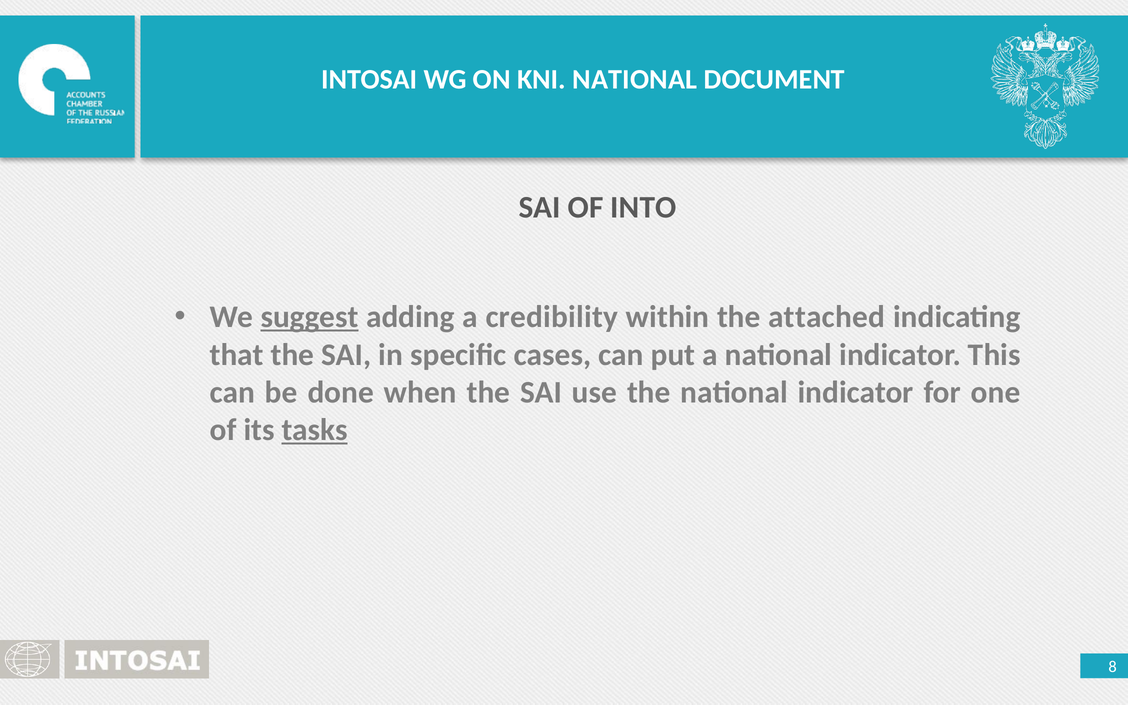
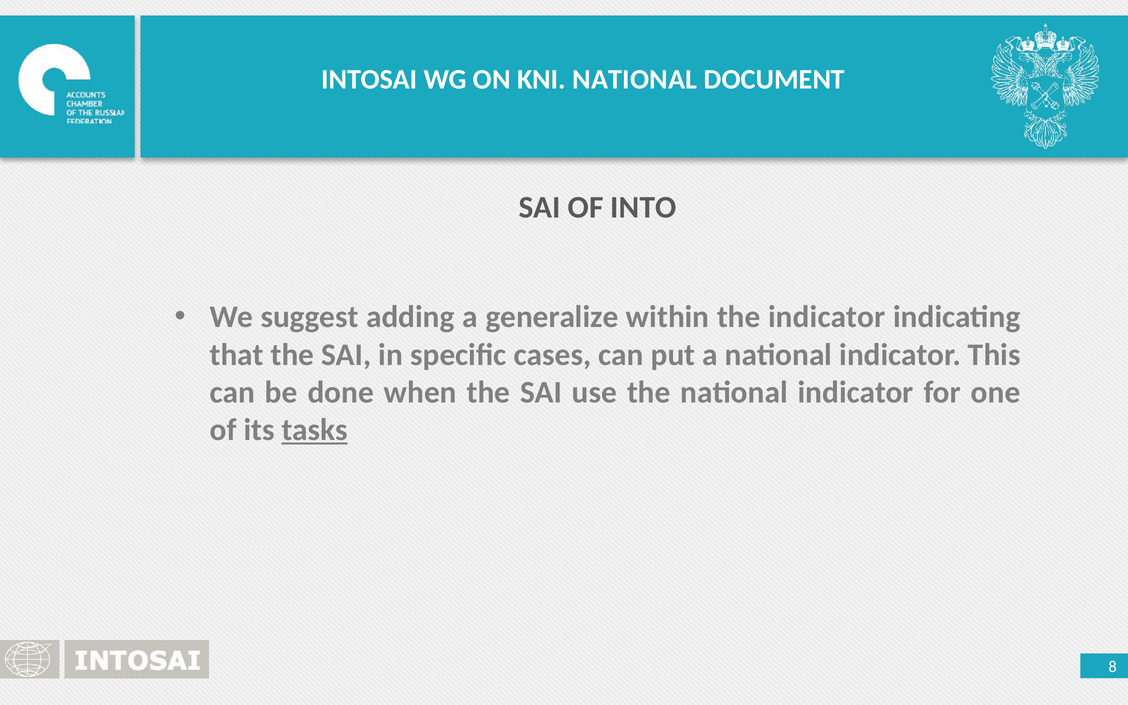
suggest underline: present -> none (310, 317)
credibility: credibility -> generalize (552, 317)
the attached: attached -> indicator (827, 317)
